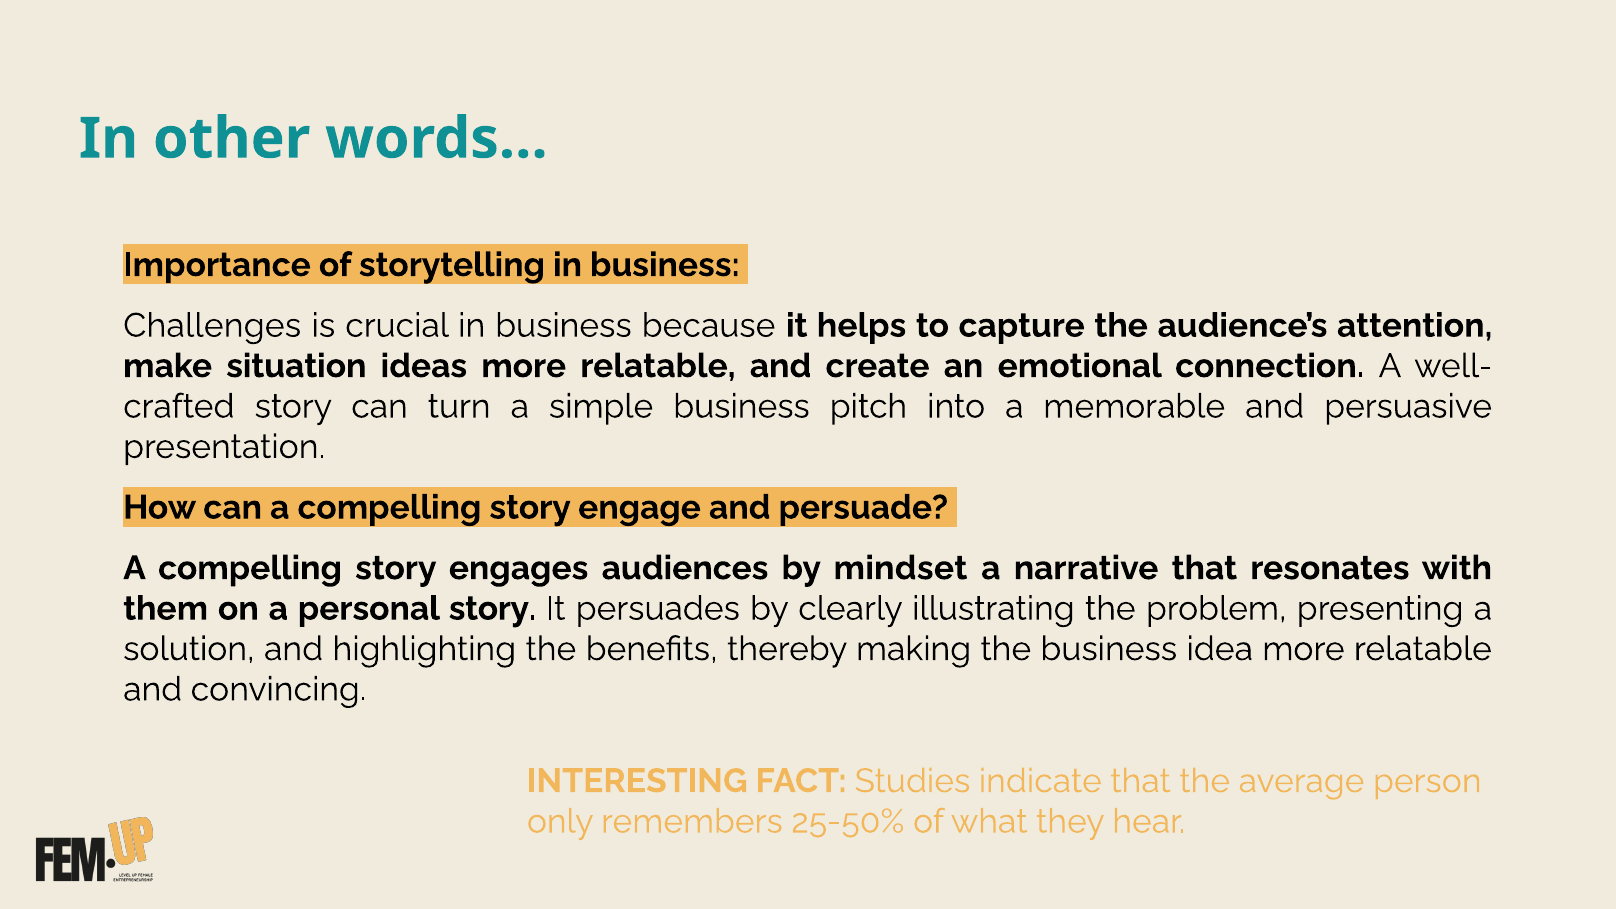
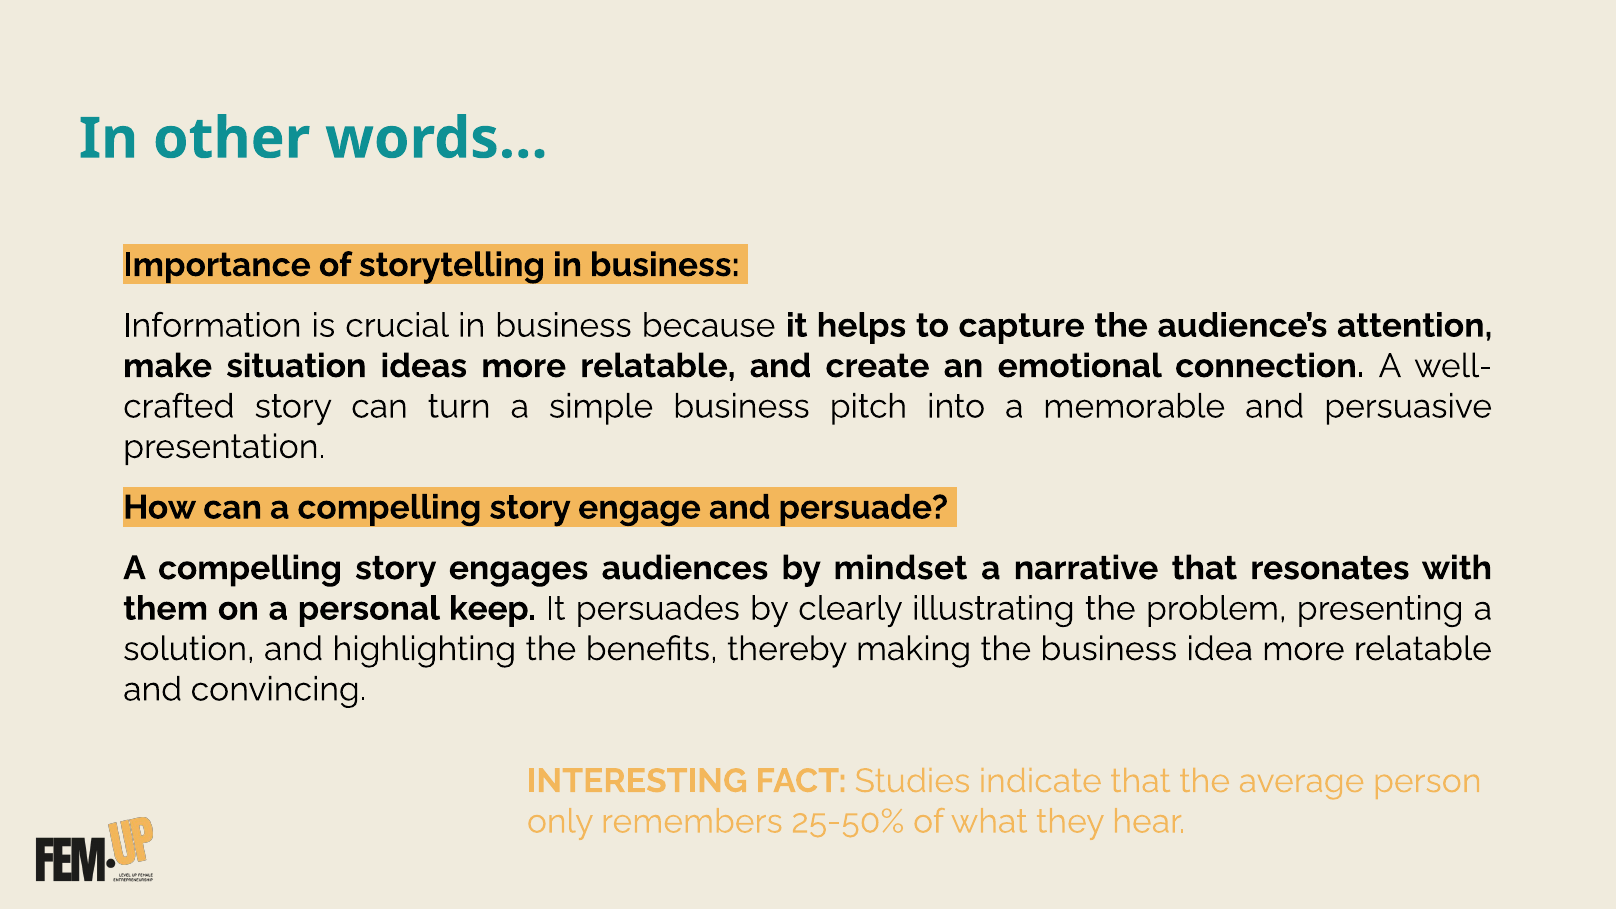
Challenges: Challenges -> Information (212, 326)
personal story: story -> keep (493, 609)
